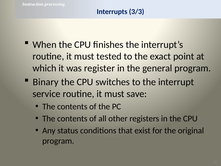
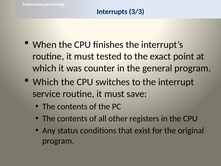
register: register -> counter (100, 68)
Binary: Binary -> Which (46, 82)
